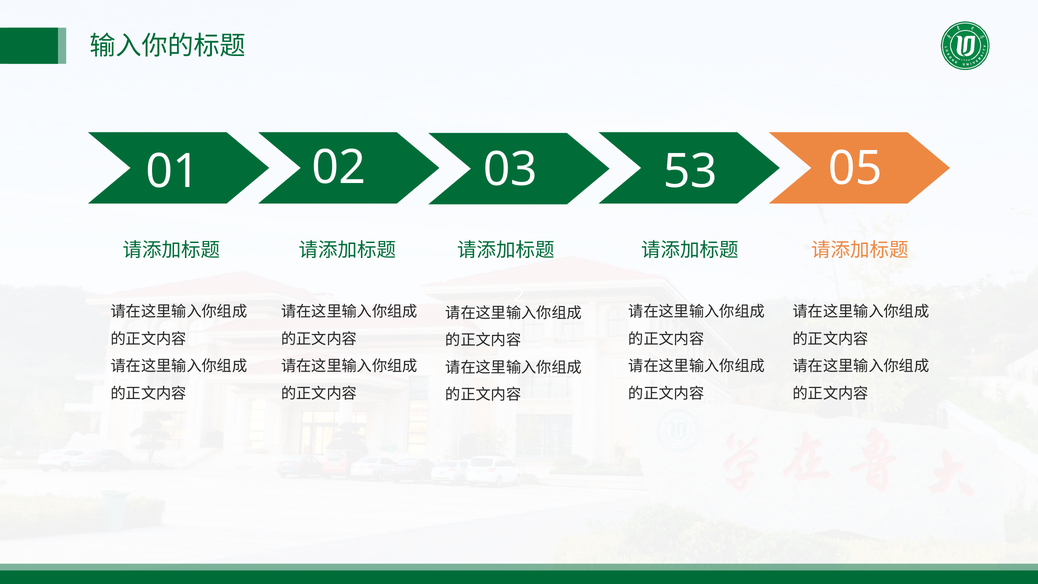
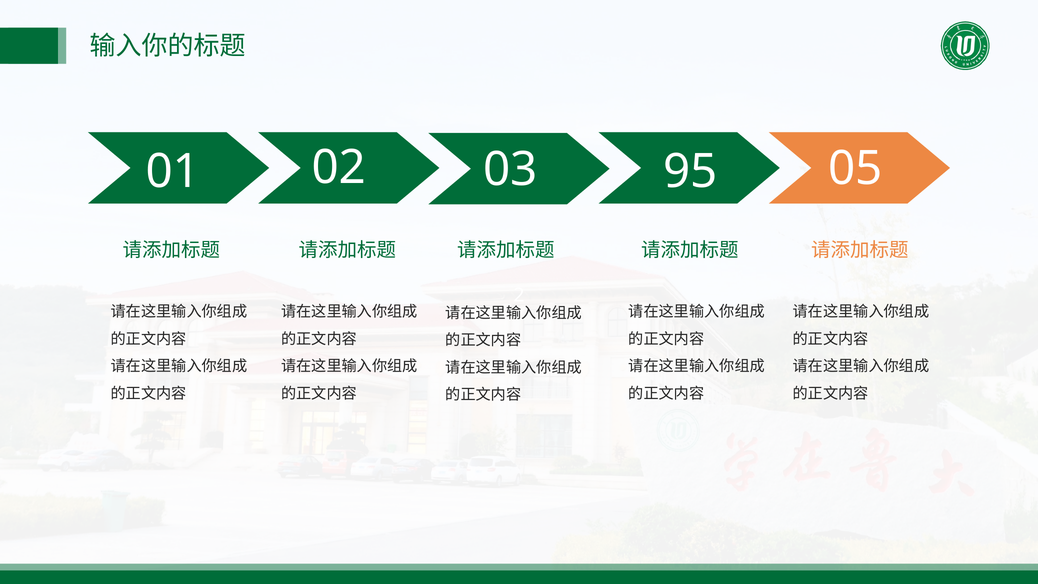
53: 53 -> 95 (690, 172)
